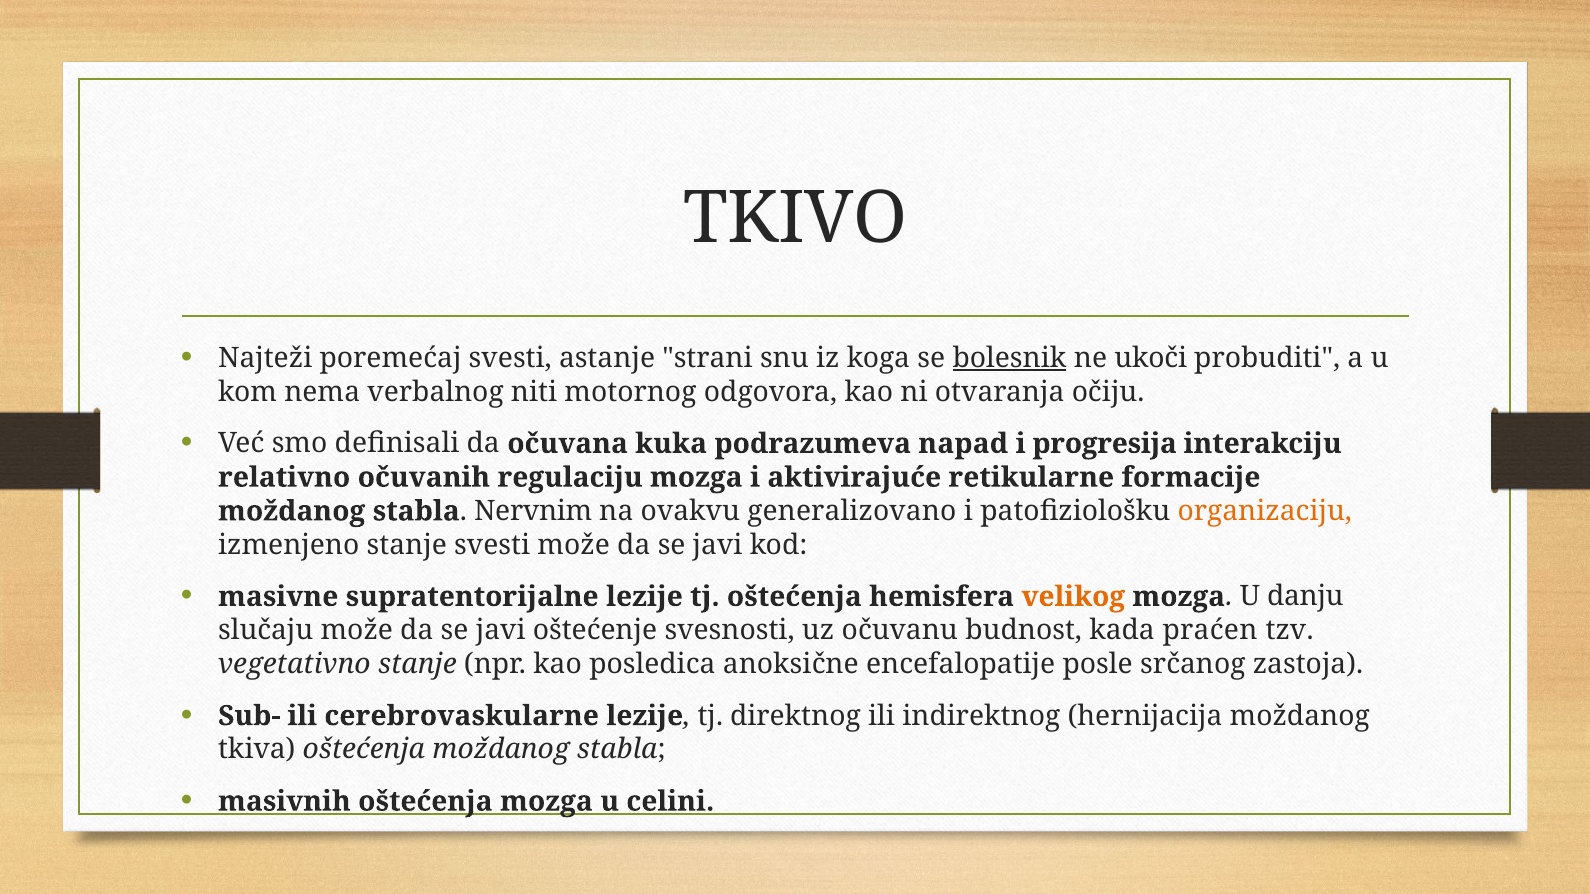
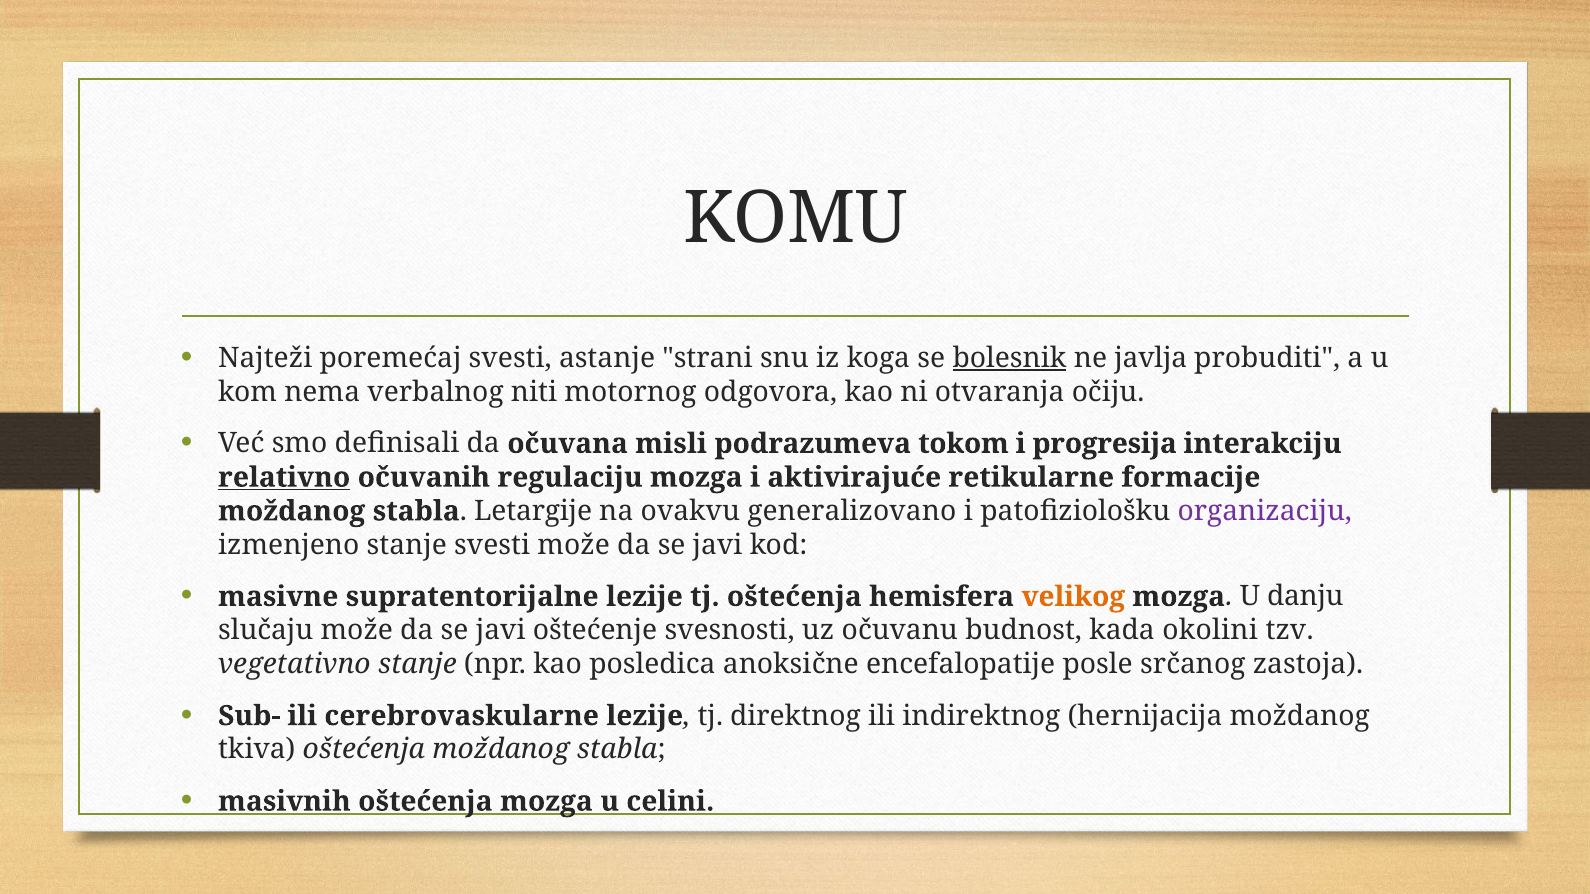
TKIVO: TKIVO -> KOMU (795, 218)
ukoči: ukoči -> javlja (1151, 358)
kuka: kuka -> misli (671, 444)
napad: napad -> tokom (963, 444)
relativno underline: none -> present (284, 478)
Nervnim: Nervnim -> Letargije (533, 511)
organizaciju colour: orange -> purple (1265, 511)
praćen: praćen -> okolini (1210, 631)
